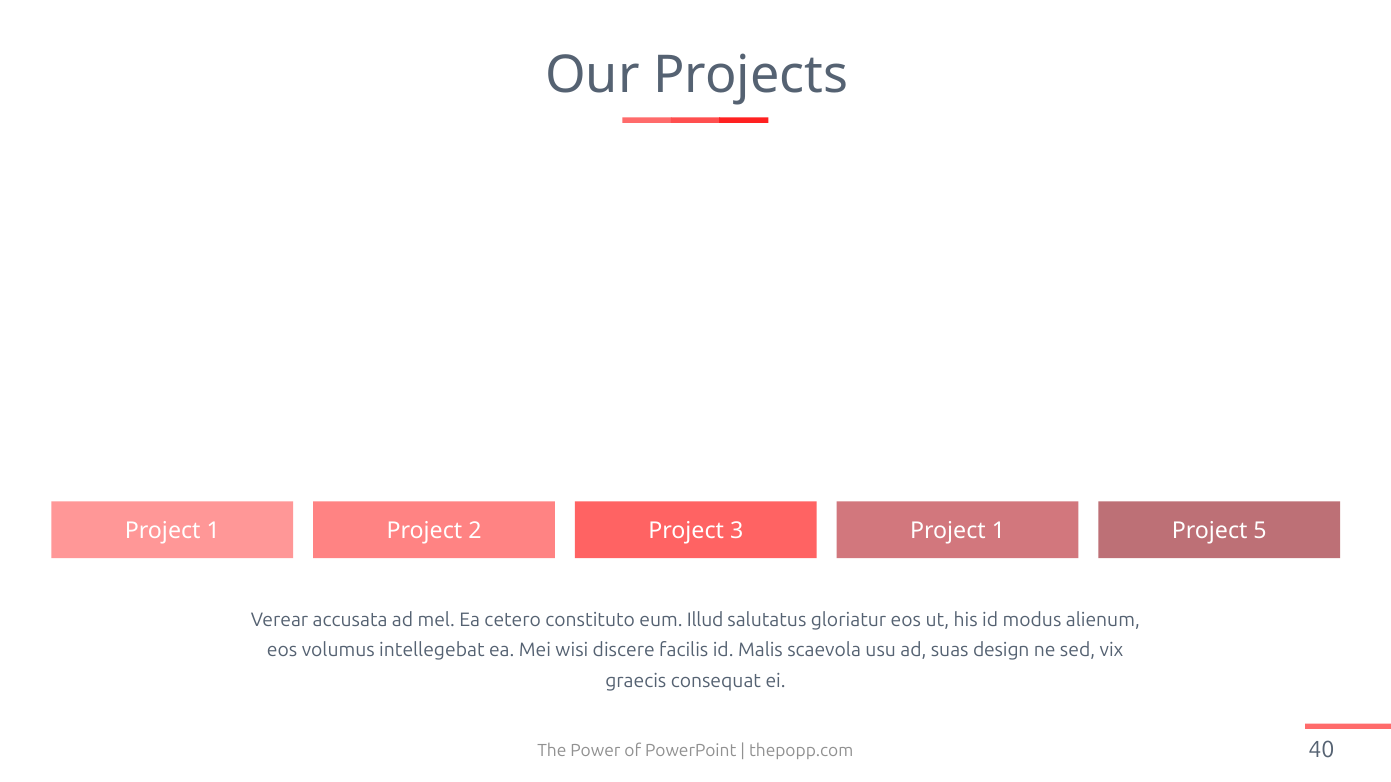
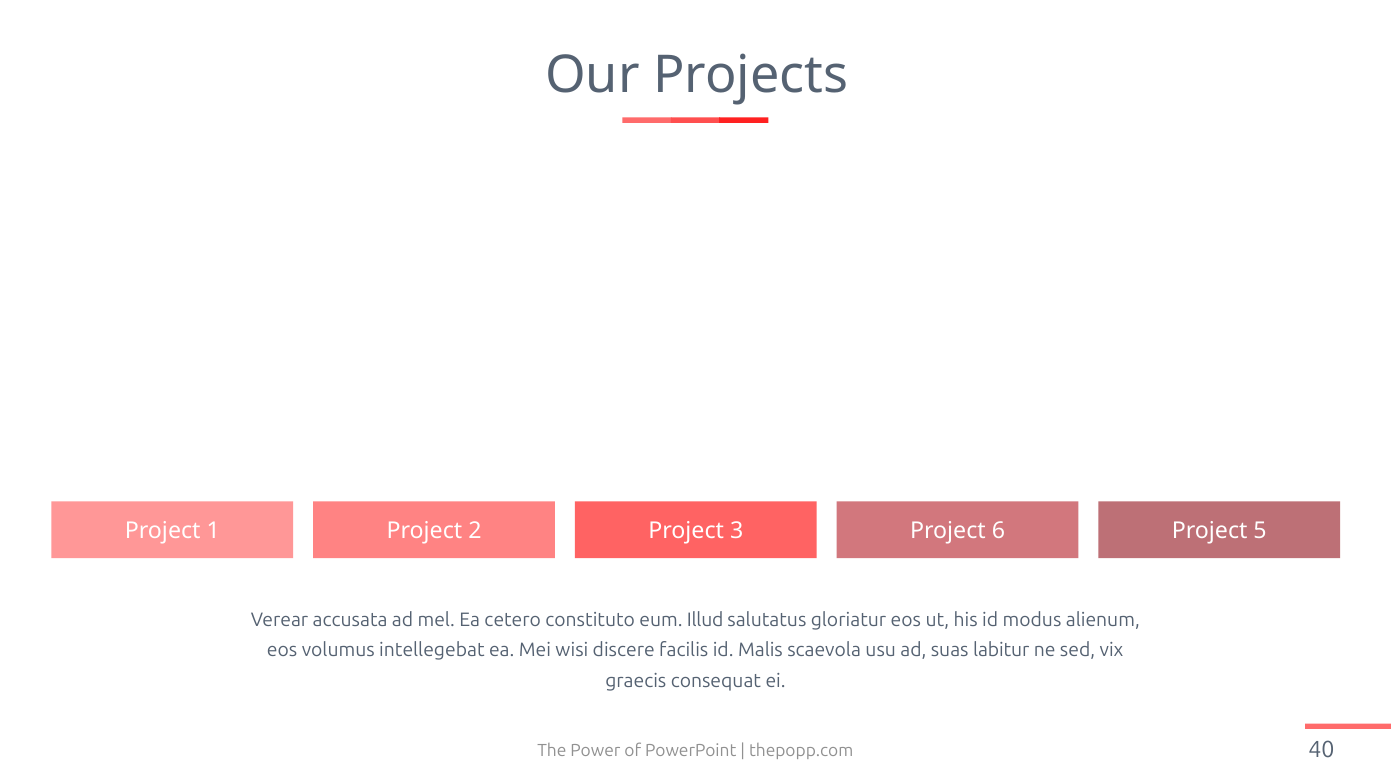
3 Project 1: 1 -> 6 (998, 532)
design: design -> labitur (1001, 651)
